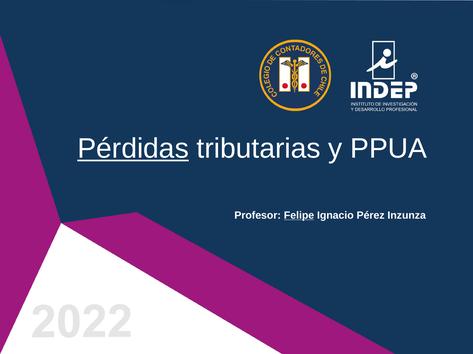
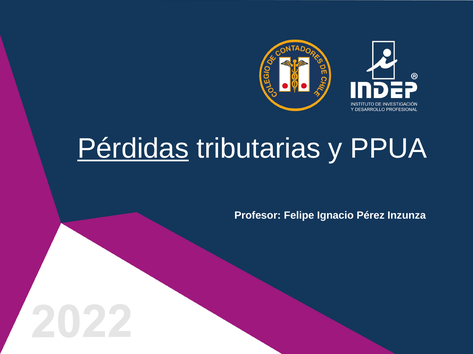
Felipe underline: present -> none (299, 216)
